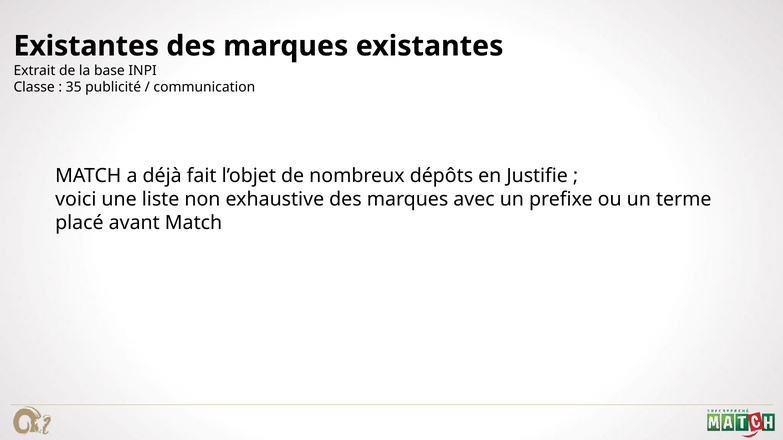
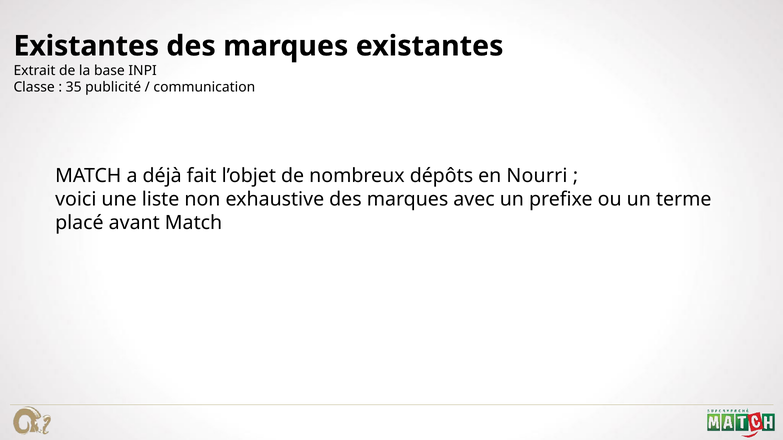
Justifie: Justifie -> Nourri (537, 176)
